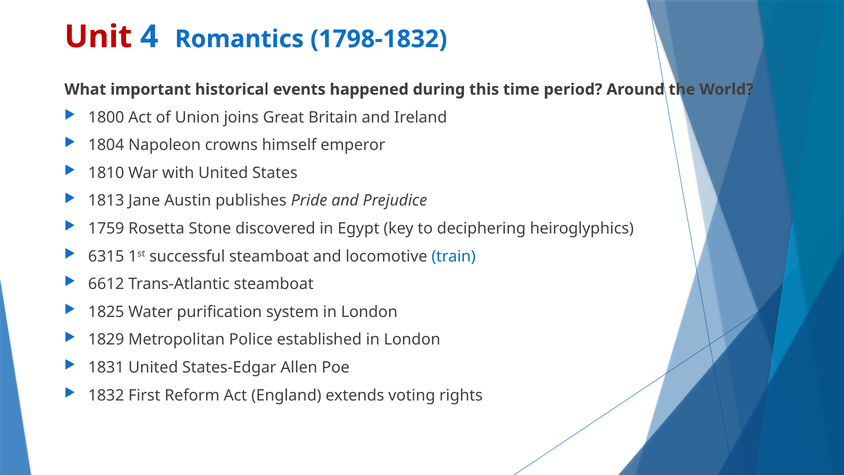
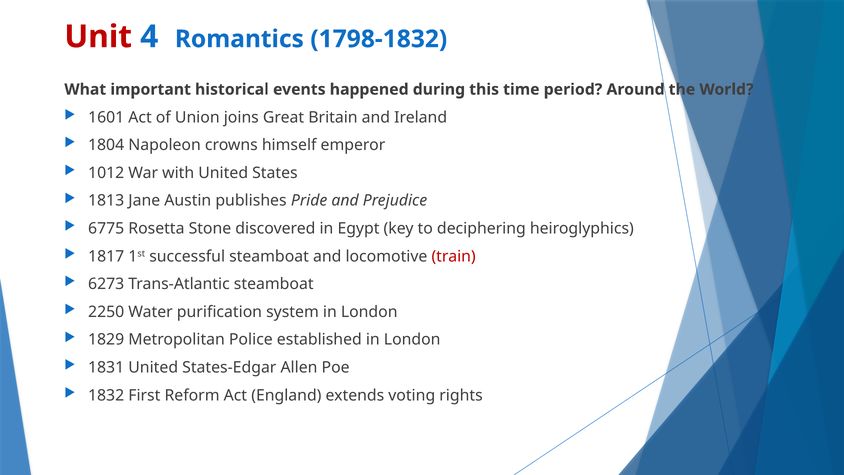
1800: 1800 -> 1601 (106, 117)
1810: 1810 -> 1012 (106, 173)
1759: 1759 -> 6775 (106, 228)
6315: 6315 -> 1817 (106, 256)
train colour: blue -> red (454, 256)
6612: 6612 -> 6273 (106, 284)
1825: 1825 -> 2250 (106, 312)
